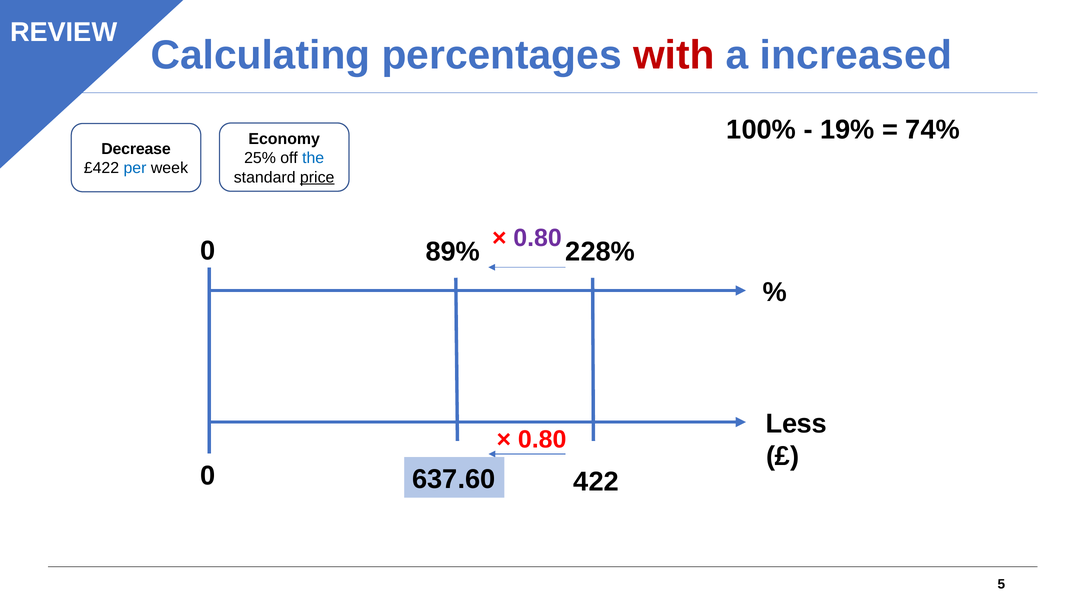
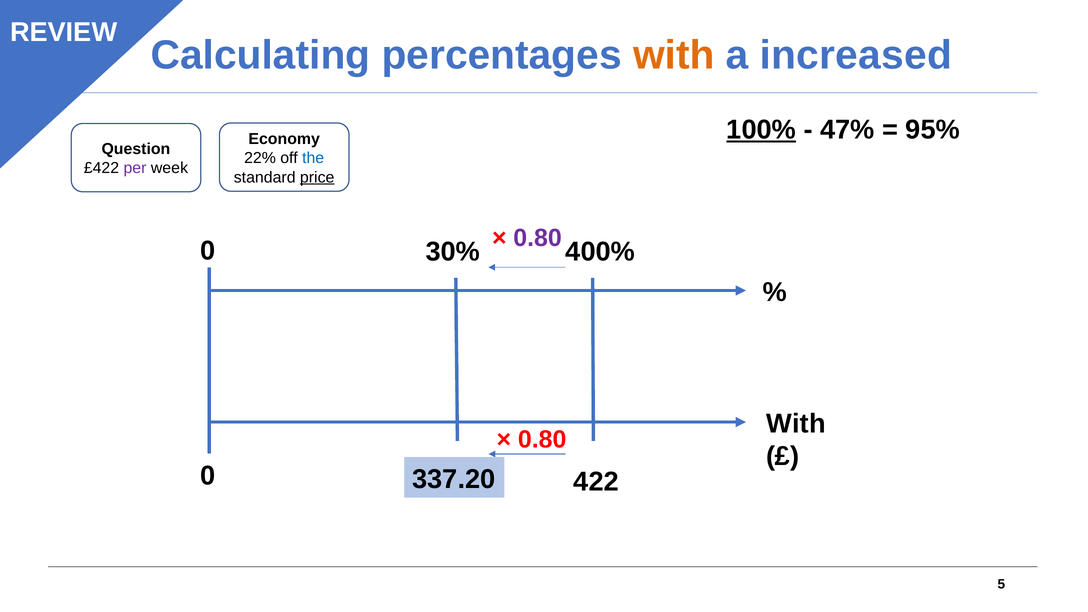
with colour: red -> orange (674, 55)
100% underline: none -> present (761, 130)
19%: 19% -> 47% (847, 130)
74%: 74% -> 95% (933, 130)
Decrease: Decrease -> Question (136, 149)
25%: 25% -> 22% (260, 158)
per colour: blue -> purple (135, 168)
89%: 89% -> 30% (453, 252)
228%: 228% -> 400% (600, 252)
Less: Less -> With (796, 424)
637.60: 637.60 -> 337.20 (454, 479)
